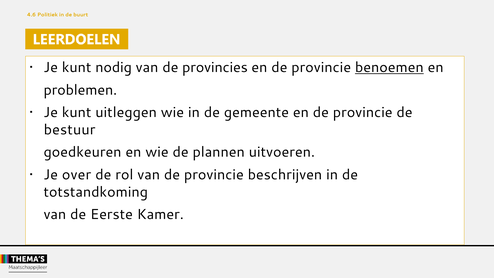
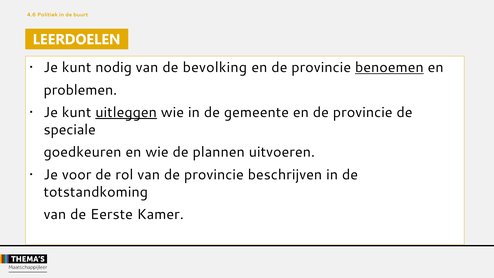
provincies: provincies -> bevolking (215, 67)
uitleggen underline: none -> present (126, 112)
bestuur: bestuur -> speciale (70, 130)
over: over -> voor (77, 175)
